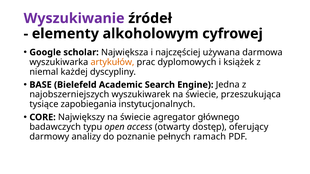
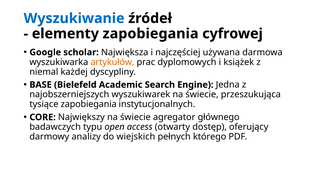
Wyszukiwanie colour: purple -> blue (74, 18)
elementy alkoholowym: alkoholowym -> zapobiegania (151, 34)
poznanie: poznanie -> wiejskich (136, 137)
ramach: ramach -> którego (210, 137)
